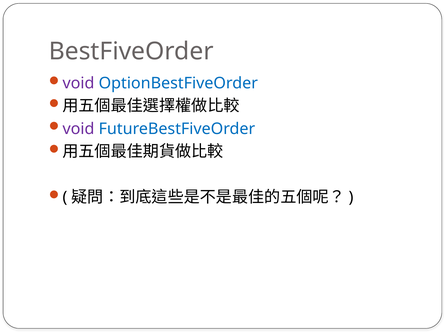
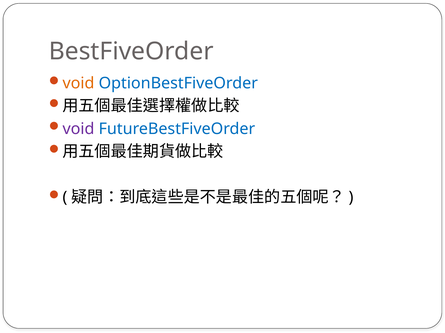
void colour: purple -> orange (78, 83)
